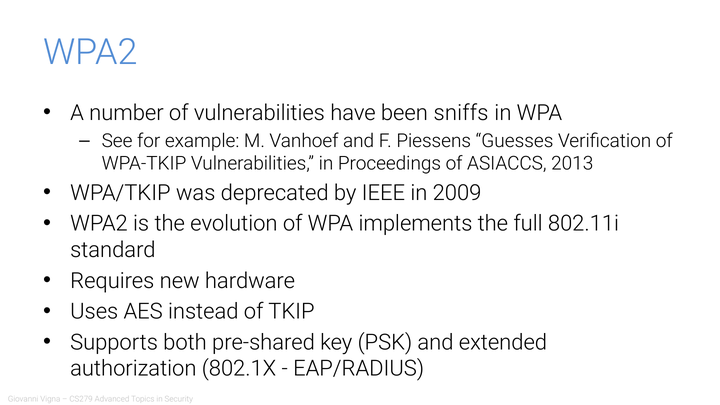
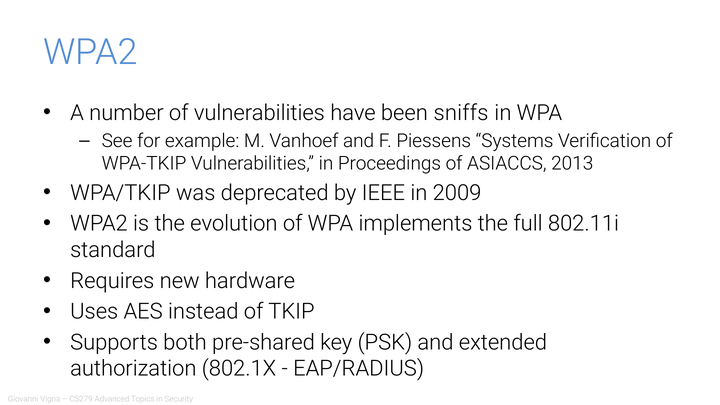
Guesses: Guesses -> Systems (515, 141)
